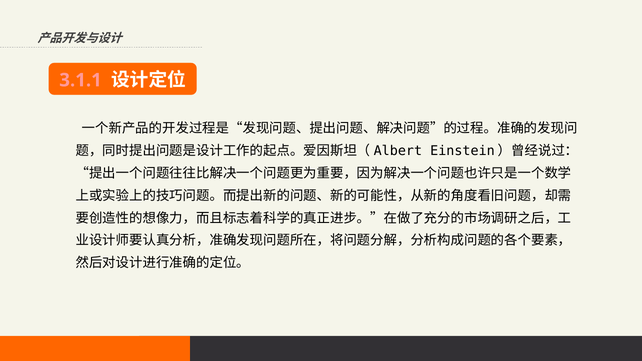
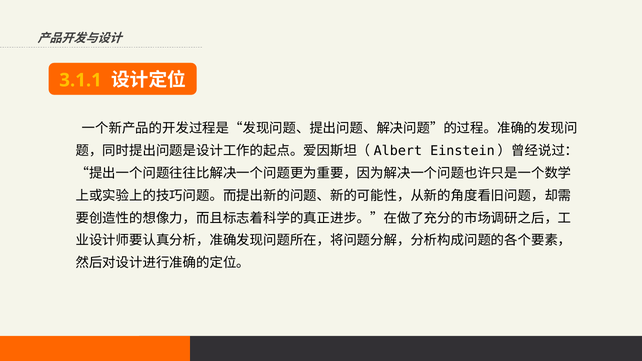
3.1.1 colour: pink -> yellow (81, 80)
